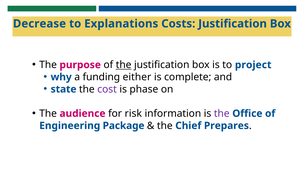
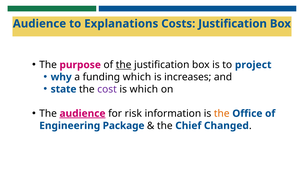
Decrease: Decrease -> Audience (40, 24)
funding either: either -> which (137, 77)
complete: complete -> increases (188, 77)
is phase: phase -> which (144, 89)
audience underline: none -> present (83, 114)
the colour: purple -> orange (222, 114)
Prepares: Prepares -> Changed (226, 126)
